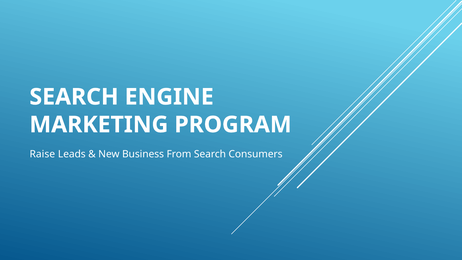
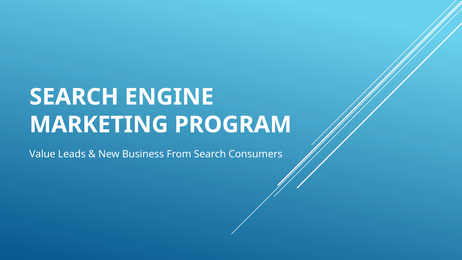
Raise: Raise -> Value (42, 154)
